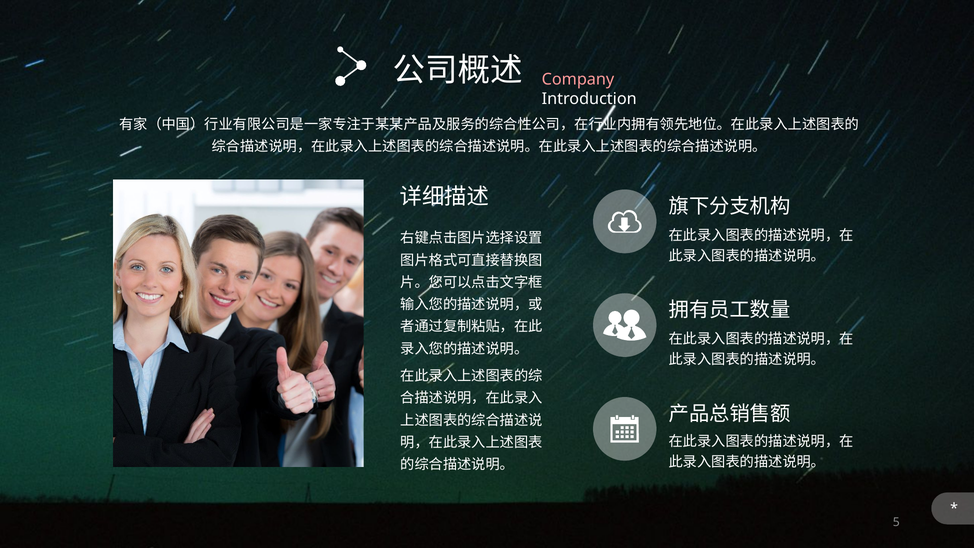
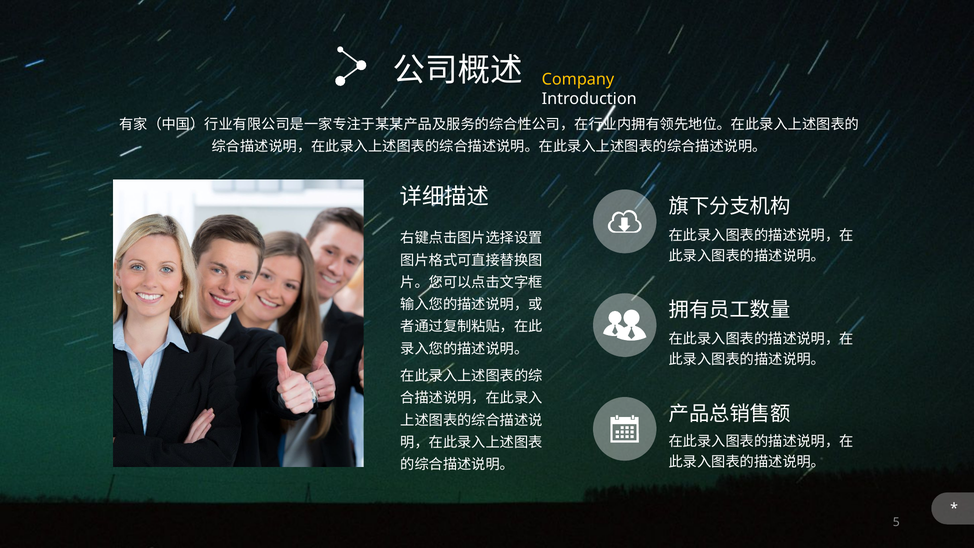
Company colour: pink -> yellow (578, 79)
